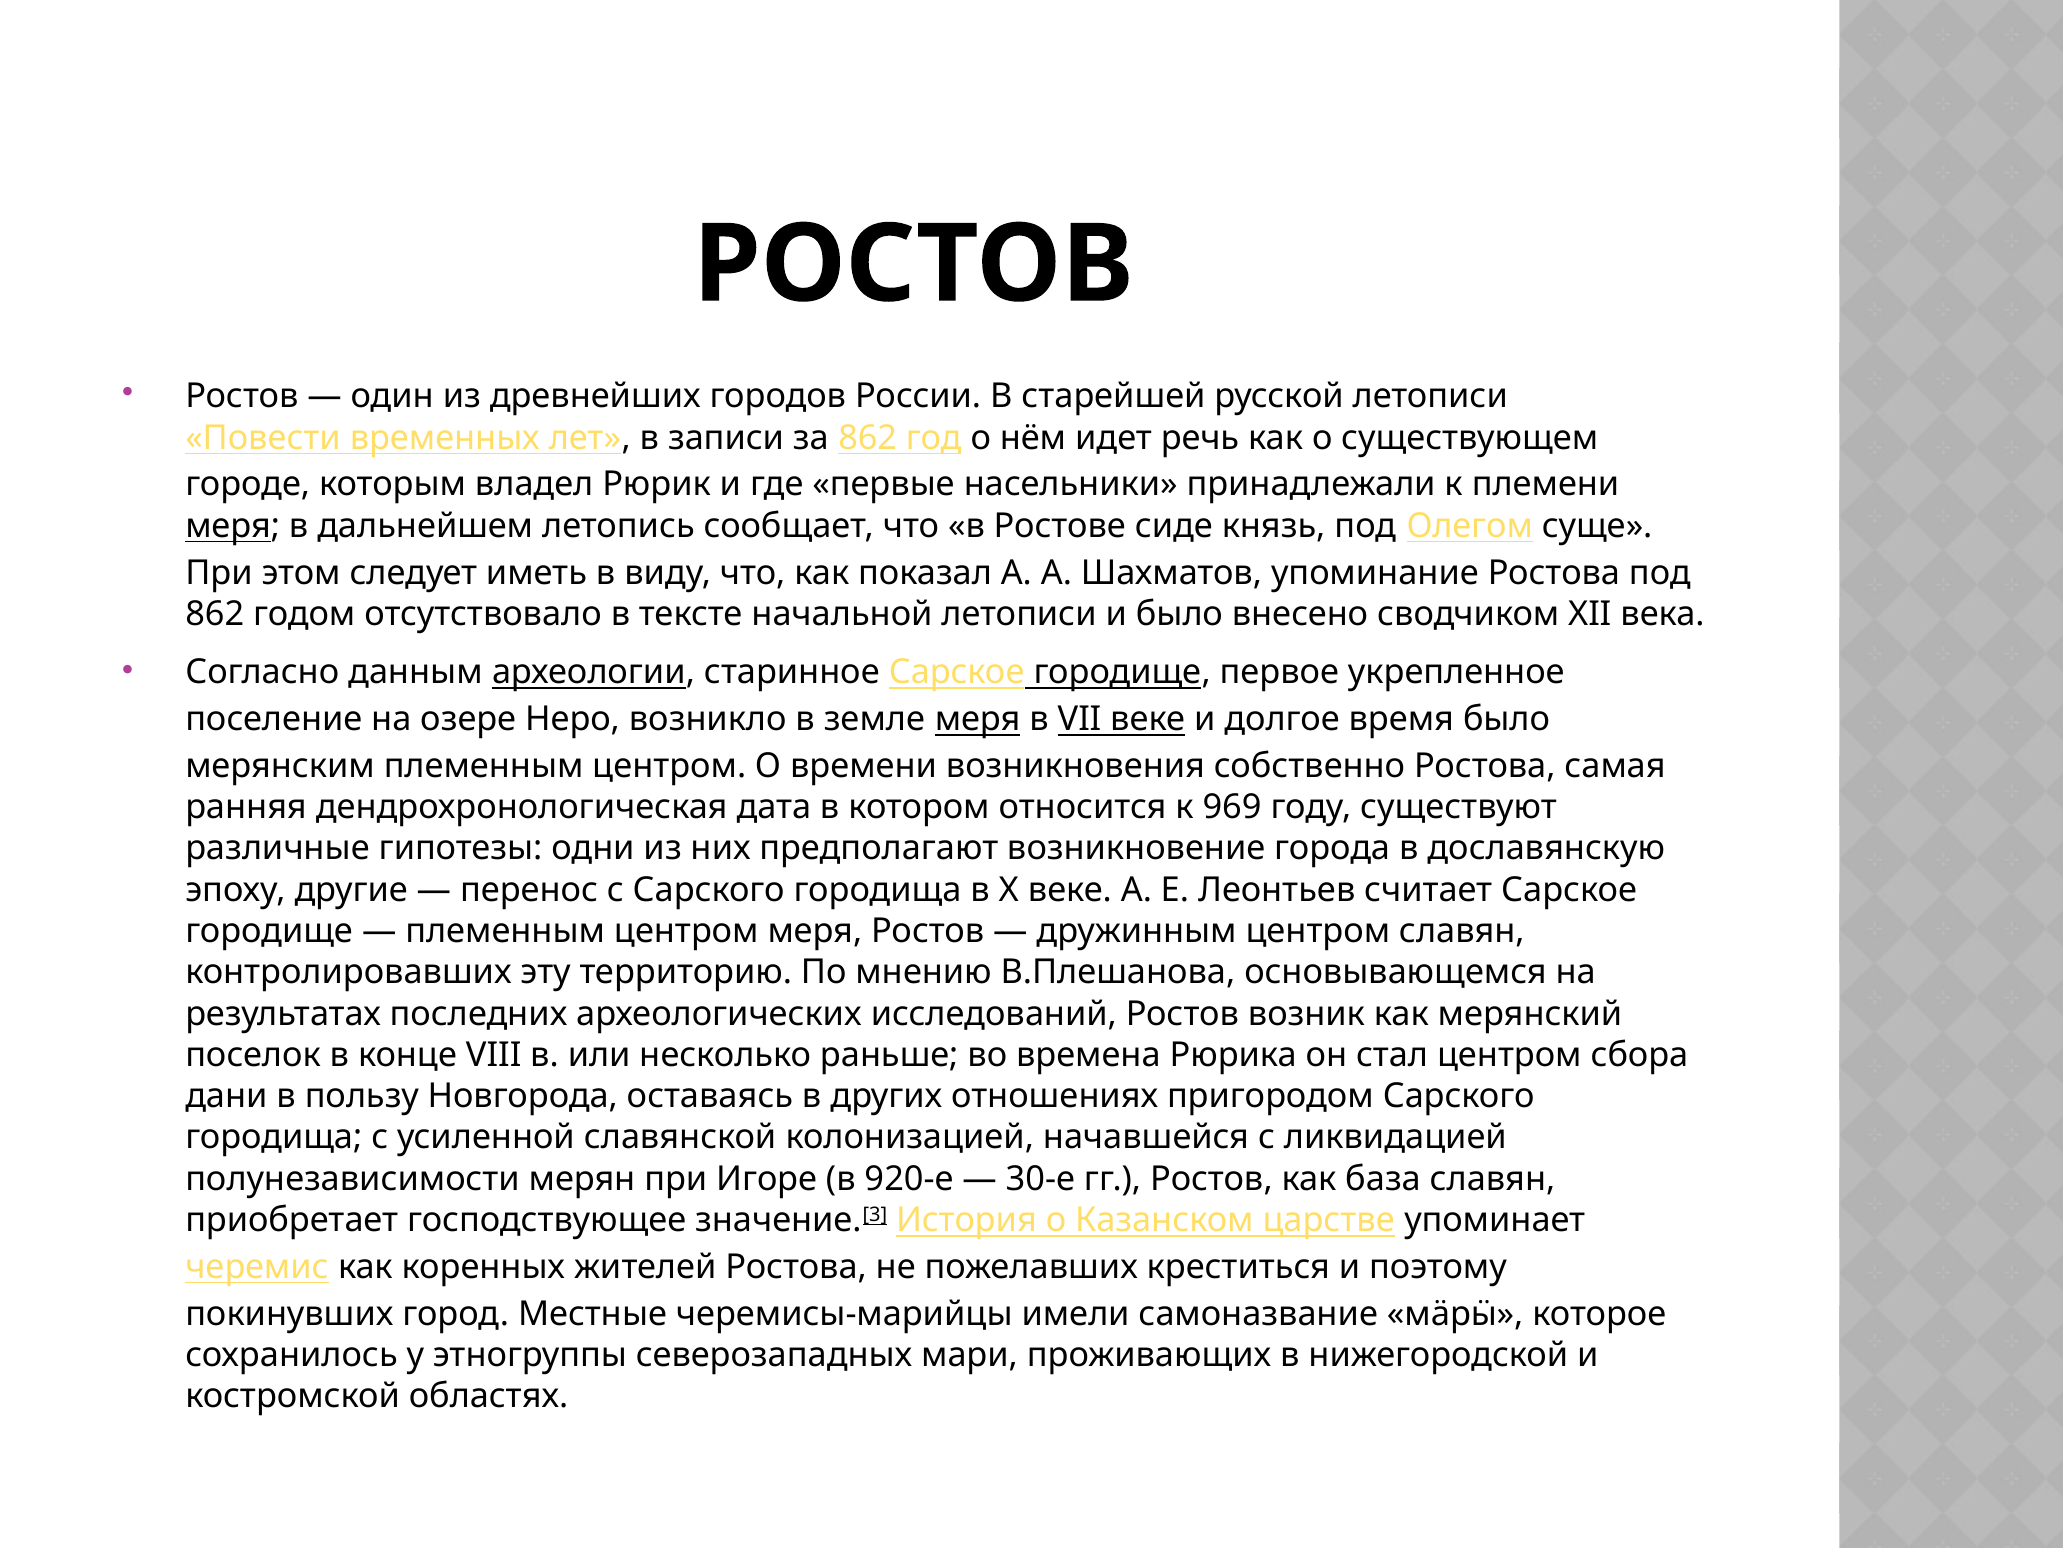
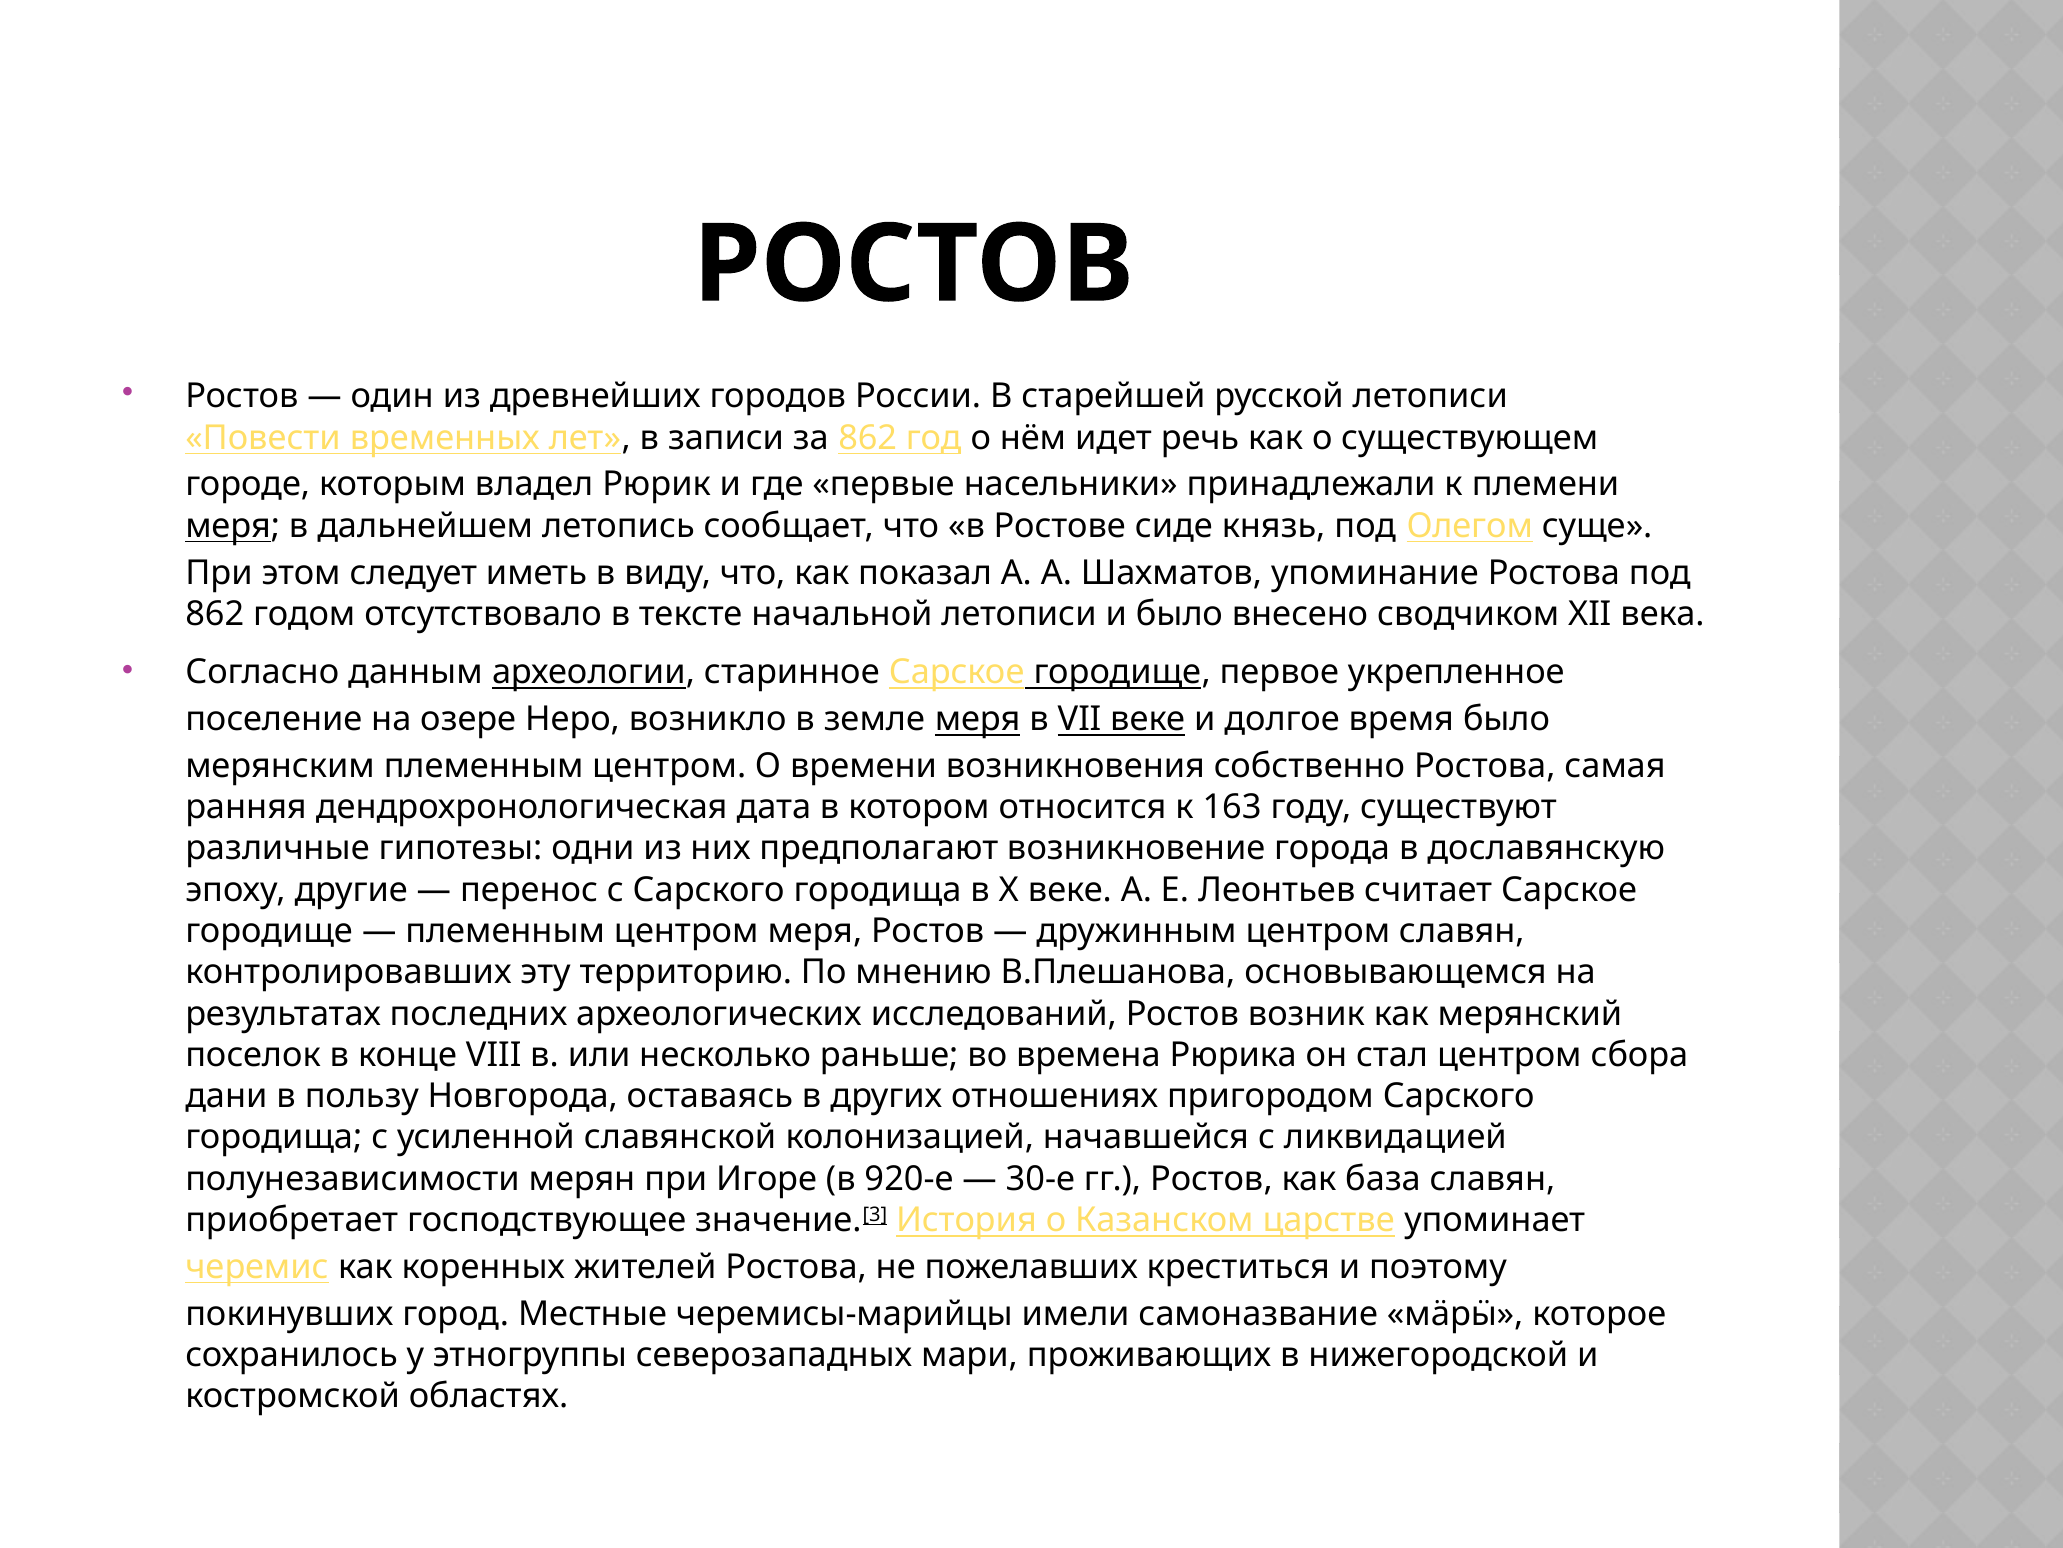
969: 969 -> 163 (1232, 807)
